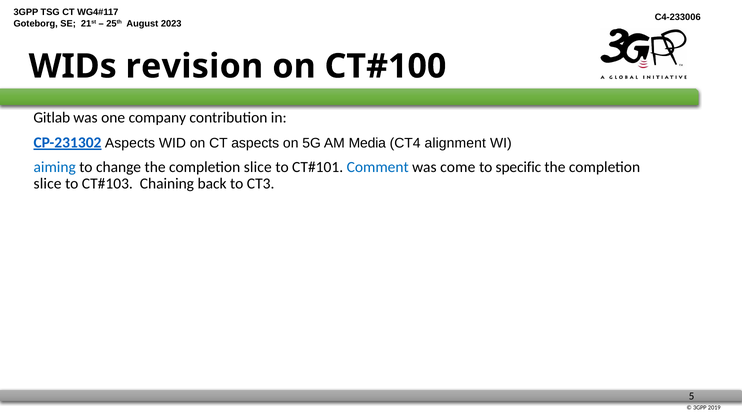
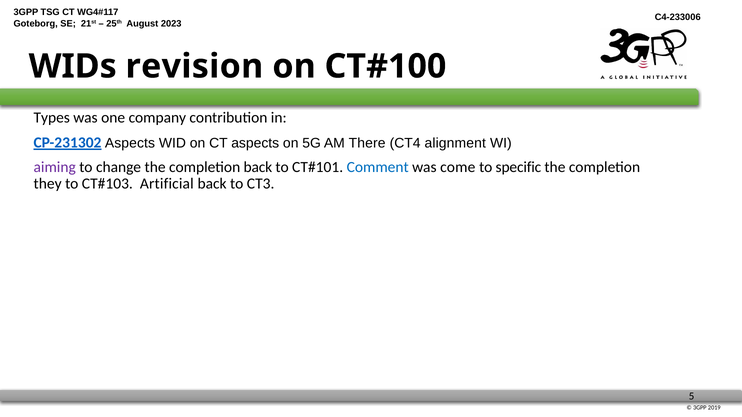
Gitlab: Gitlab -> Types (52, 118)
Media: Media -> There (367, 143)
aiming colour: blue -> purple (55, 167)
change the completion slice: slice -> back (258, 167)
slice: slice -> they (48, 184)
Chaining: Chaining -> Artificial (167, 184)
